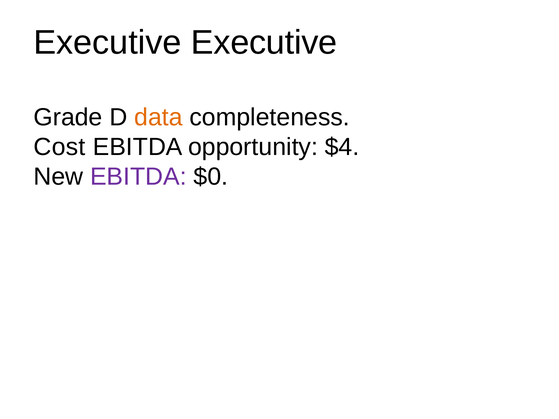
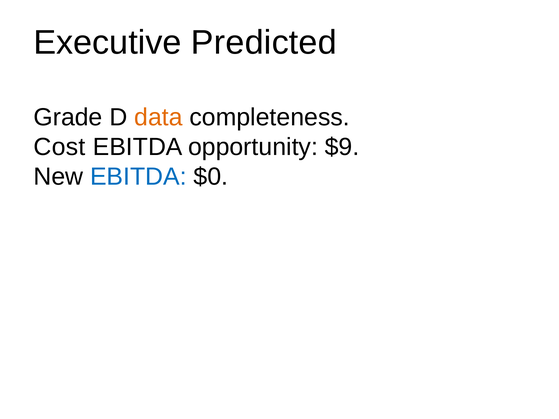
Executive Executive: Executive -> Predicted (264, 42)
$4: $4 -> $9 (342, 147)
EBITDA colour: purple -> blue (138, 177)
